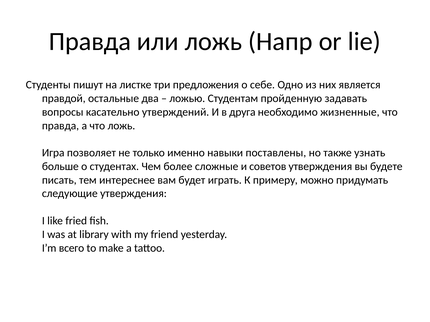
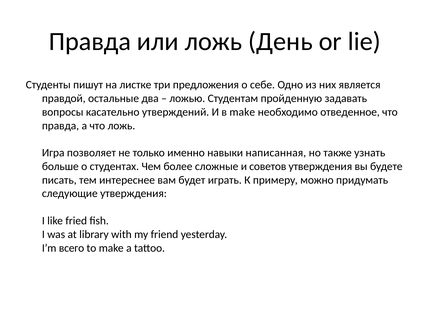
Напр: Напр -> День (280, 42)
в друга: друга -> make (242, 112)
жизненные: жизненные -> отведенное (350, 112)
поставлены: поставлены -> написанная (276, 153)
